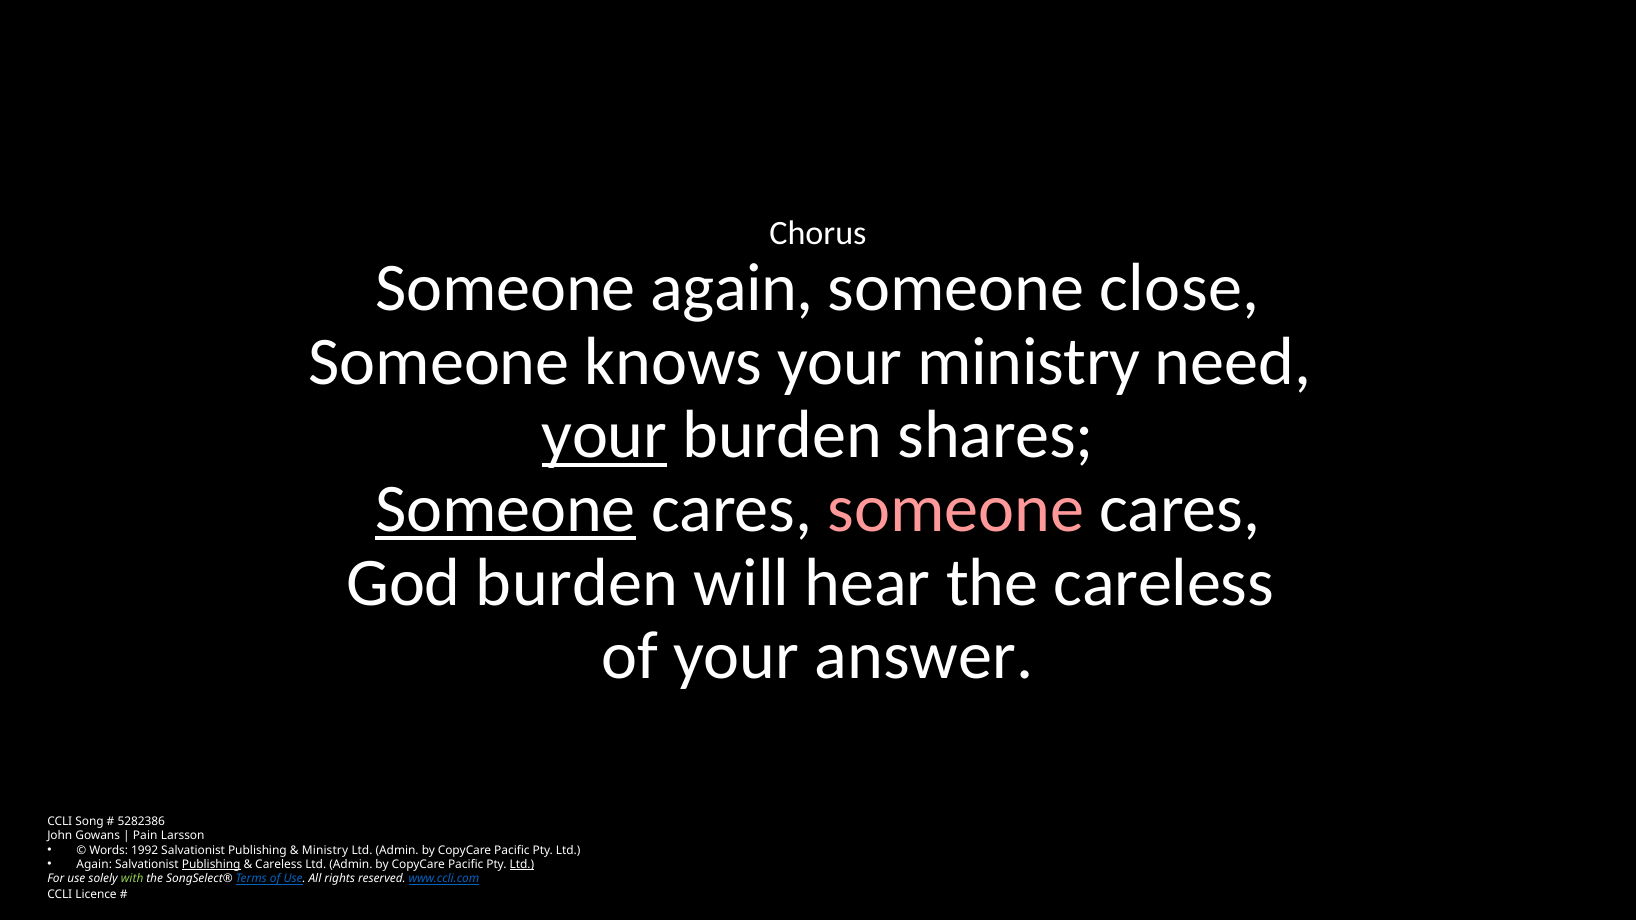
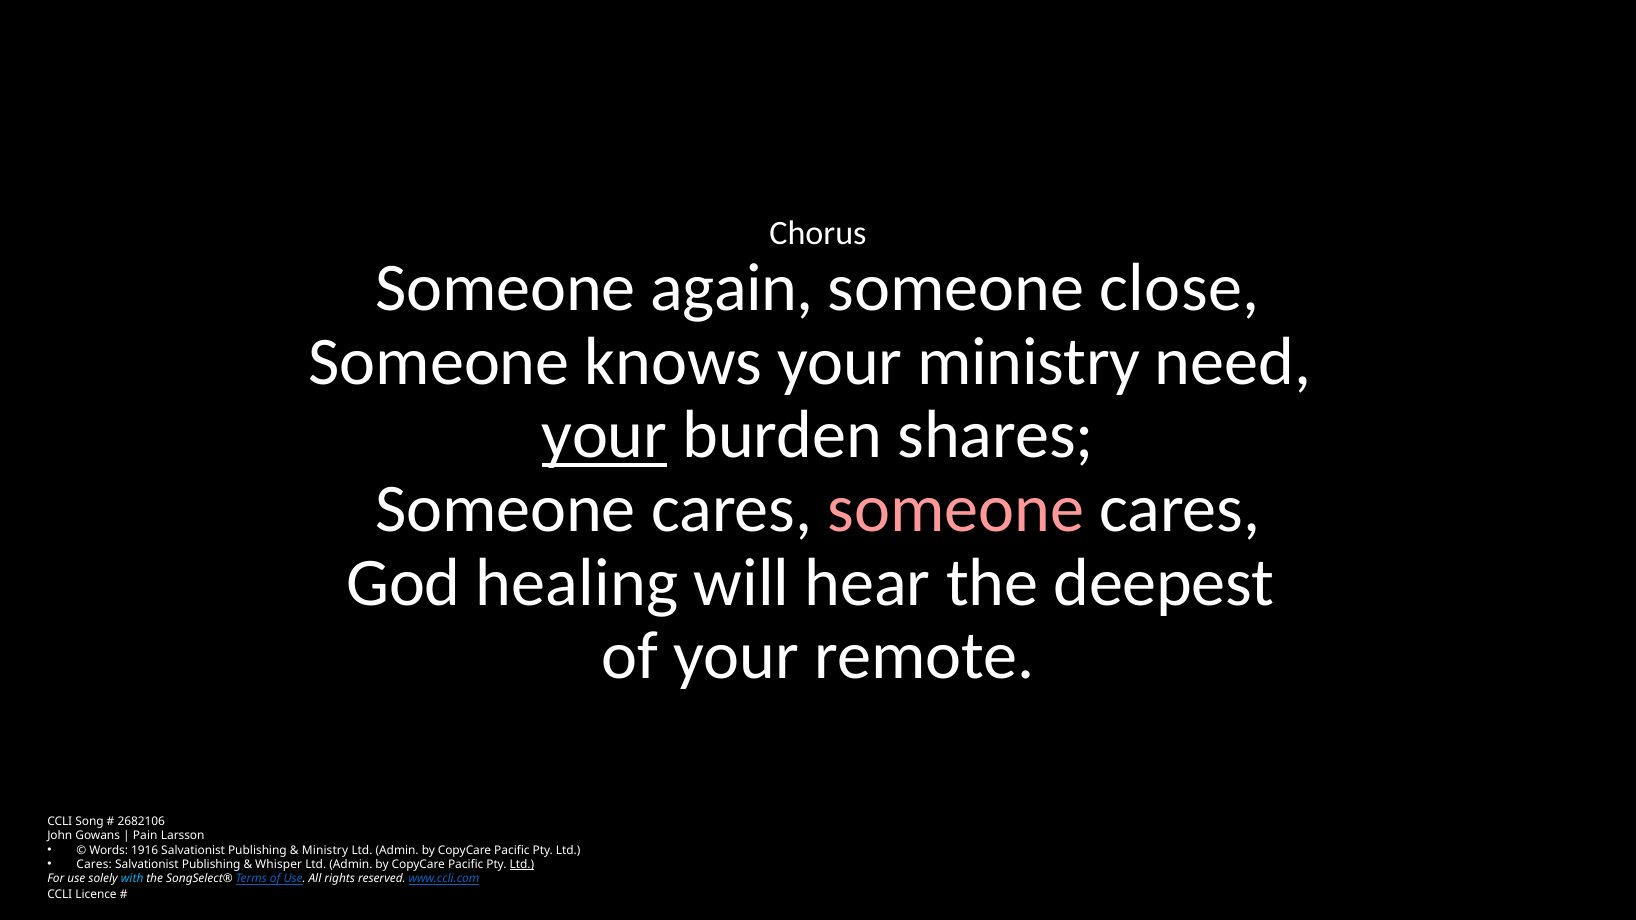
Someone underline: present -> none (505, 509)
God burden: burden -> healing (577, 583)
the careless: careless -> deepest (1164, 583)
answer: answer -> remote (924, 656)
5282386: 5282386 -> 2682106 (141, 822)
1992: 1992 -> 1916 (145, 851)
Again: Again -> Cares (94, 865)
Publishing underline: present -> none (211, 865)
Careless: Careless -> Whisper (279, 865)
with colour: light green -> light blue (132, 879)
